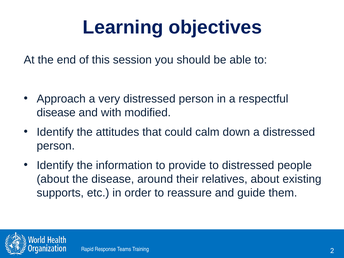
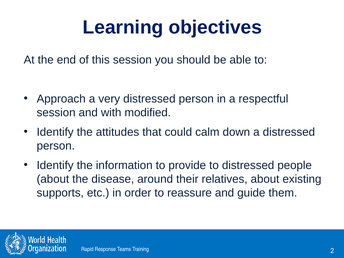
disease: disease -> session (56, 113)
